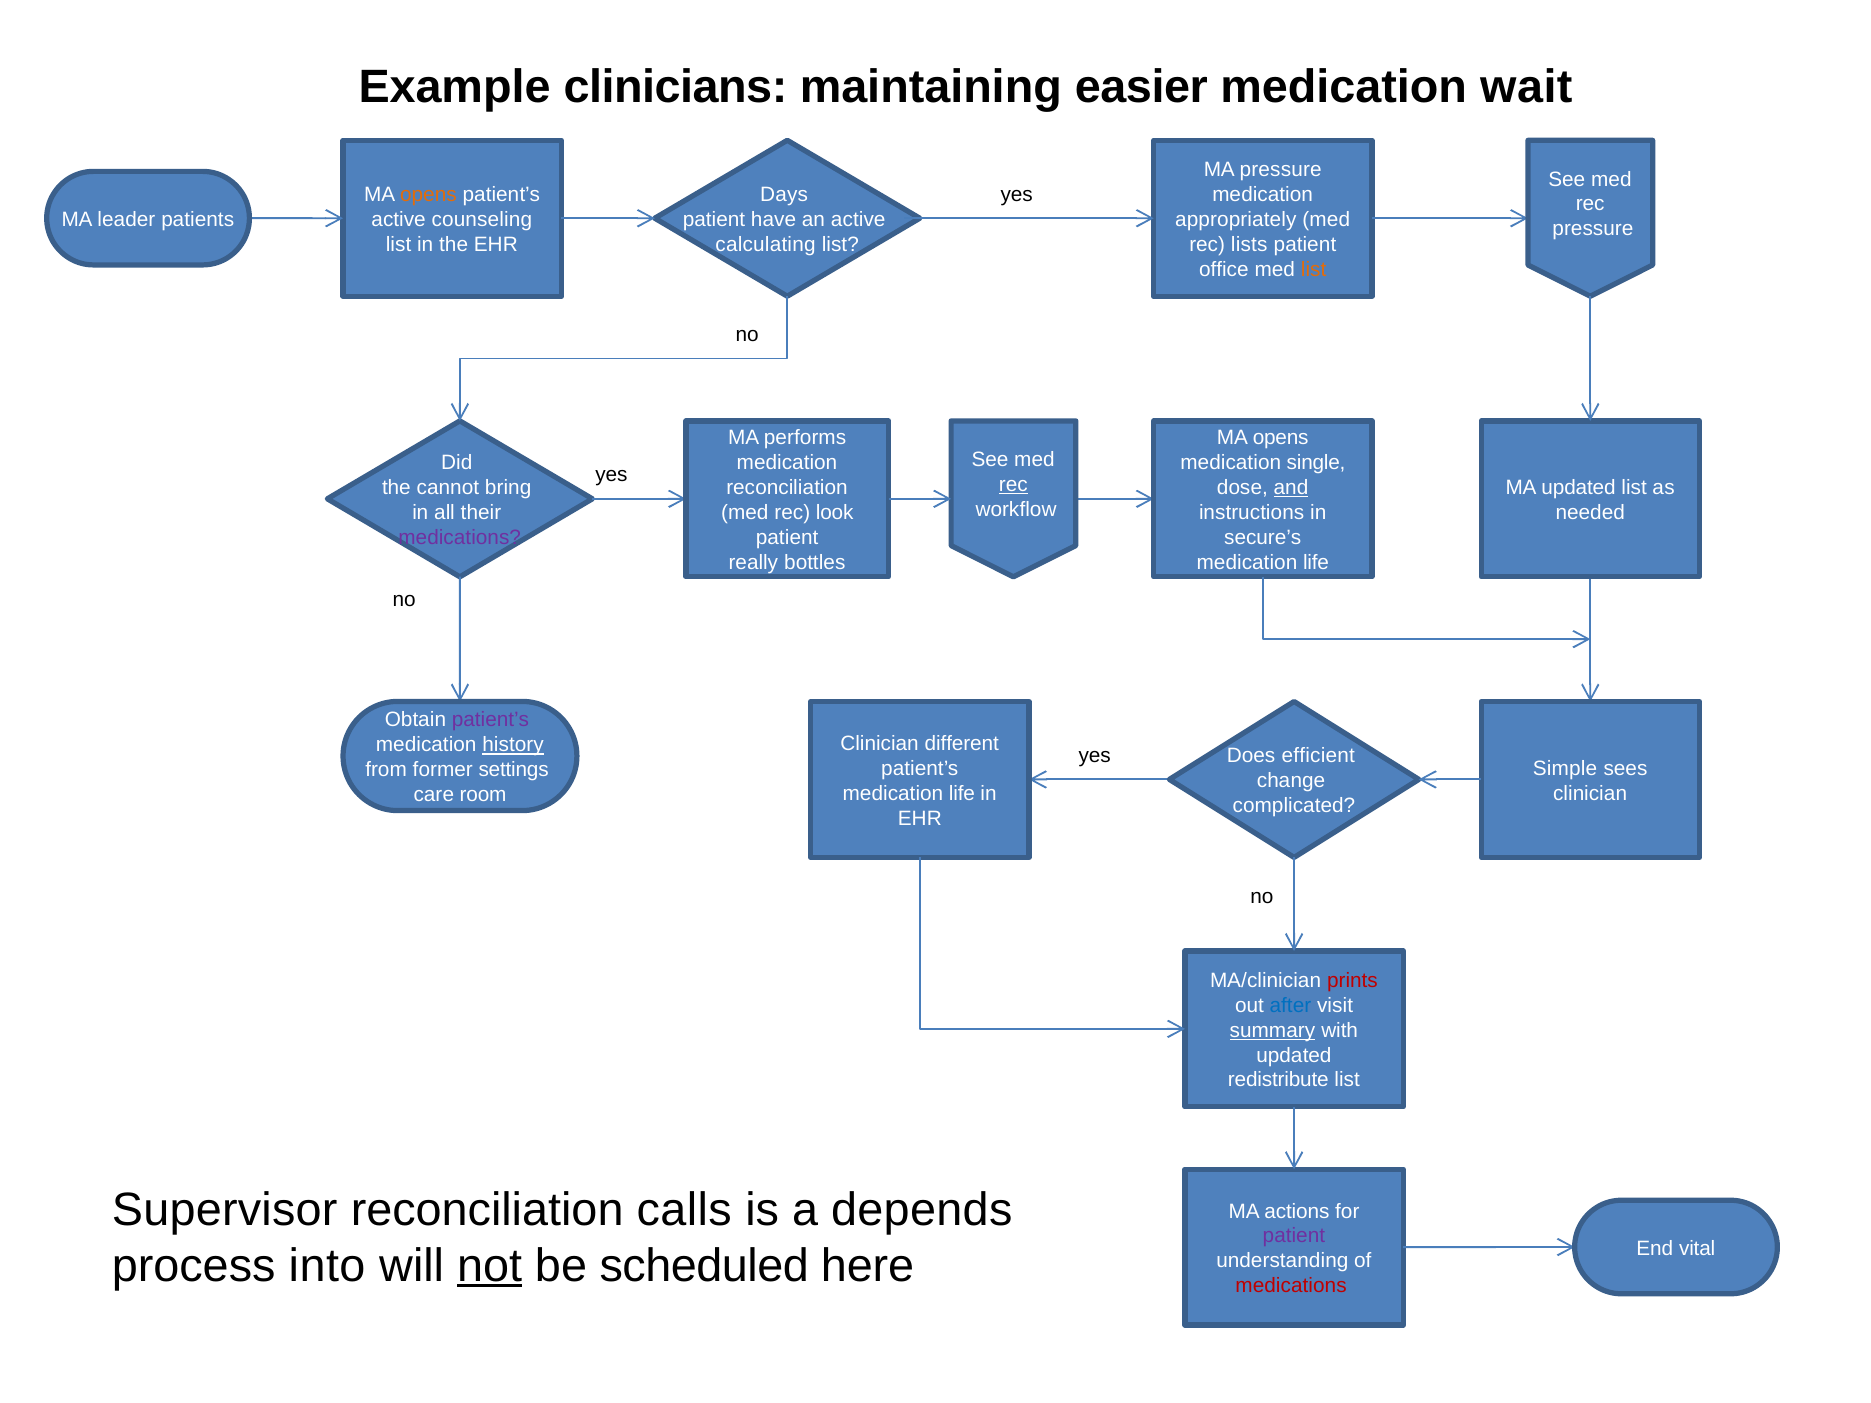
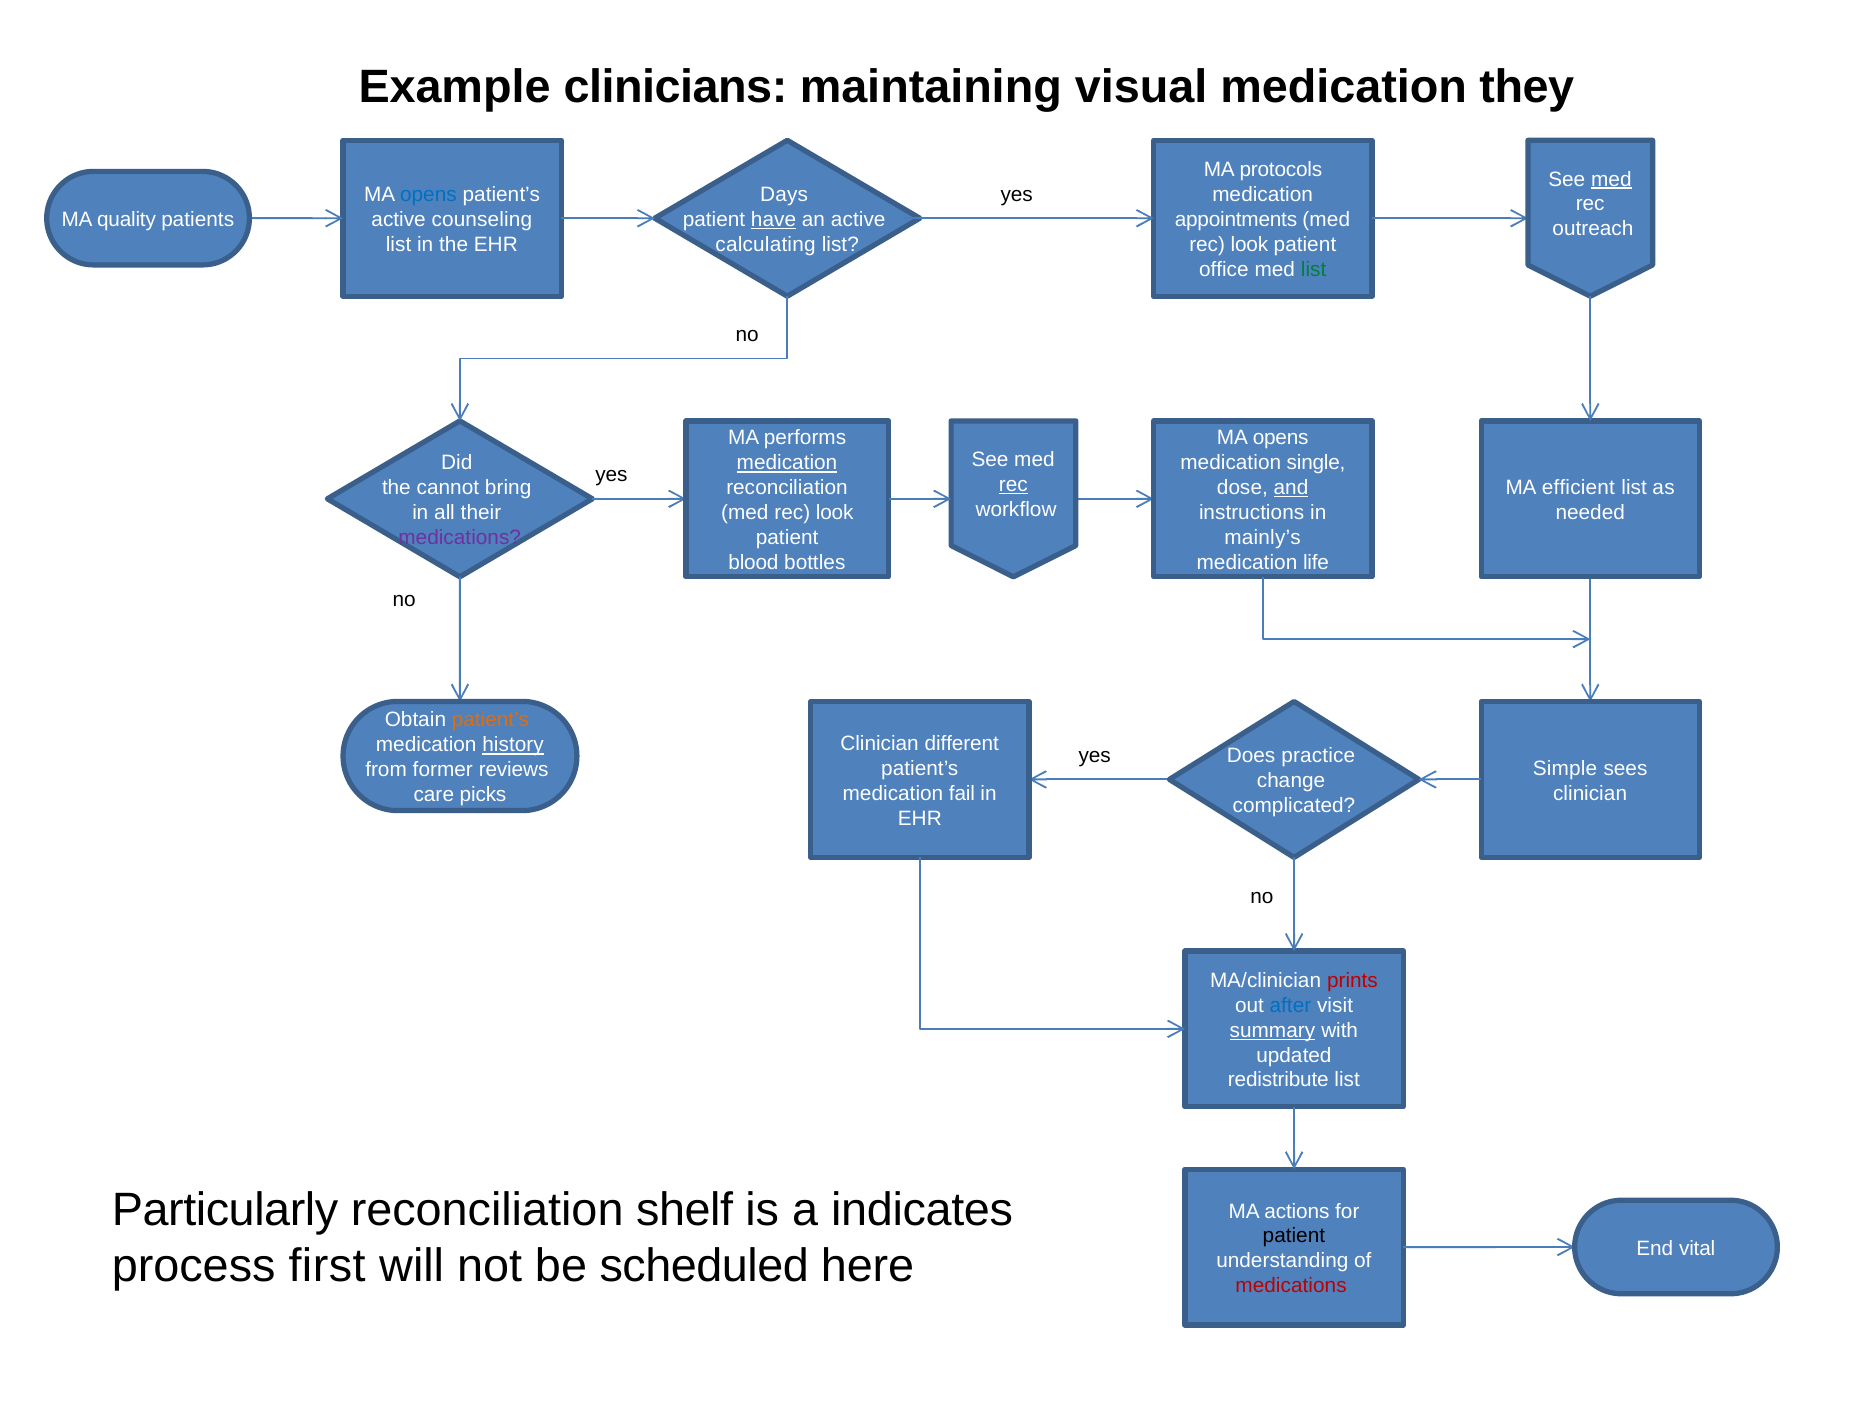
easier: easier -> visual (1141, 87)
wait: wait -> they (1527, 87)
MA pressure: pressure -> protocols (1281, 170)
med underline: none -> present (1611, 179)
opens colour: orange -> blue (428, 195)
leader: leader -> quality (127, 220)
have underline: none -> present (773, 220)
appropriately: appropriately -> appointments (1236, 220)
pressure: pressure -> outreach (1593, 229)
lists: lists -> look (1249, 245)
list colour: orange -> green (1314, 270)
medication underline: none -> present (787, 463)
MA updated: updated -> efficient (1578, 488)
secure’s: secure’s -> mainly’s (1263, 538)
really: really -> blood (753, 563)
patient’s colour: purple -> orange (490, 720)
efficient: efficient -> practice (1318, 756)
settings: settings -> reviews (514, 770)
life: life -> fail (962, 793)
room: room -> picks (483, 795)
Supervisor: Supervisor -> Particularly (225, 1210)
calls: calls -> shelf (685, 1210)
depends: depends -> indicates (922, 1210)
patient colour: purple -> black (1294, 1236)
into: into -> first (327, 1266)
not underline: present -> none (490, 1266)
